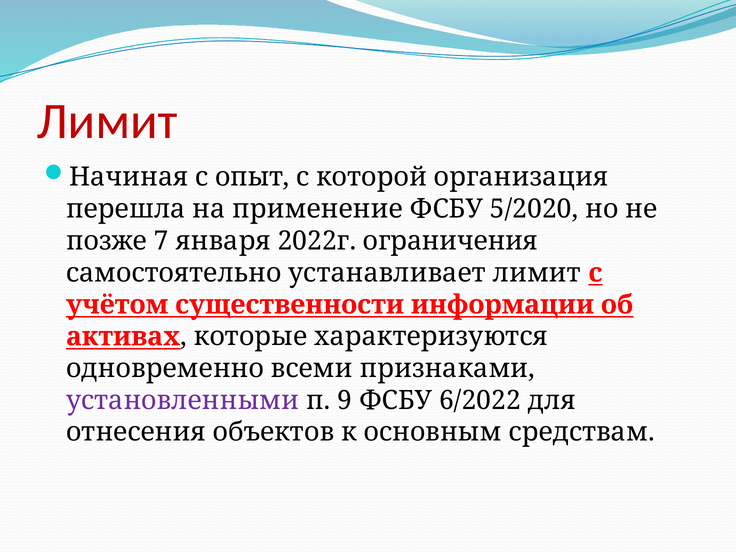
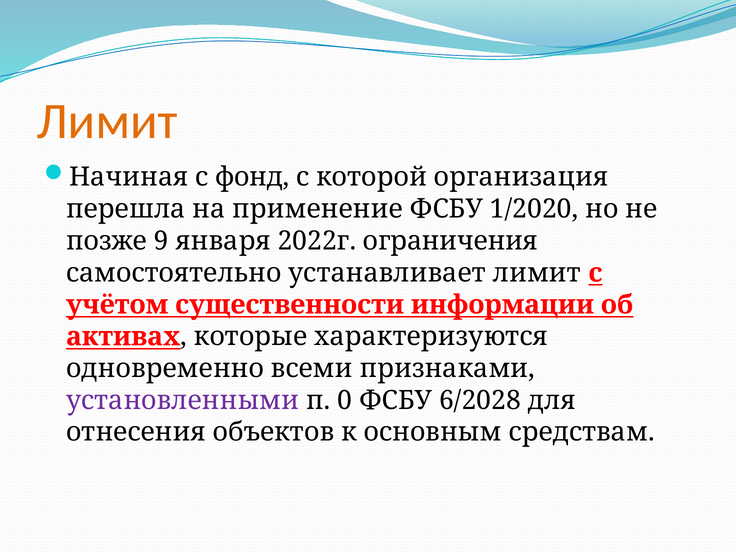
Лимит colour: red -> orange (107, 122)
опыт: опыт -> фонд (252, 177)
5/2020: 5/2020 -> 1/2020 (534, 209)
7: 7 -> 9 (161, 241)
9: 9 -> 0 (345, 400)
6/2022: 6/2022 -> 6/2028 (480, 400)
